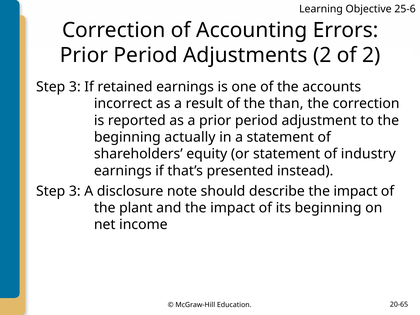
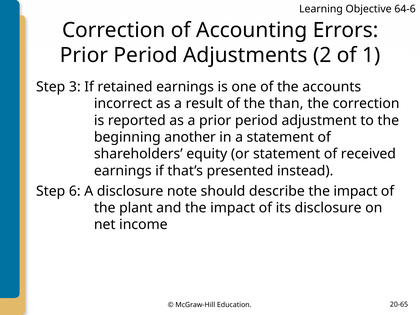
25-6: 25-6 -> 64-6 (405, 9)
of 2: 2 -> 1 (371, 55)
actually: actually -> another (190, 137)
industry: industry -> received (368, 154)
3: 3 -> 6 (75, 191)
its beginning: beginning -> disclosure (328, 208)
